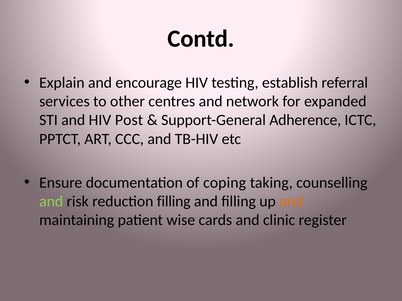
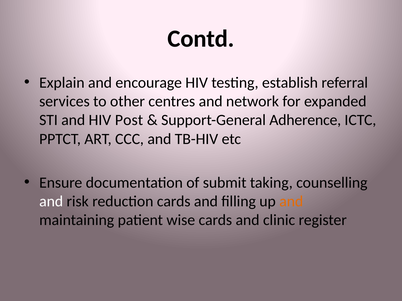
coping: coping -> submit (225, 183)
and colour: light green -> white (51, 202)
reduction filling: filling -> cards (174, 202)
